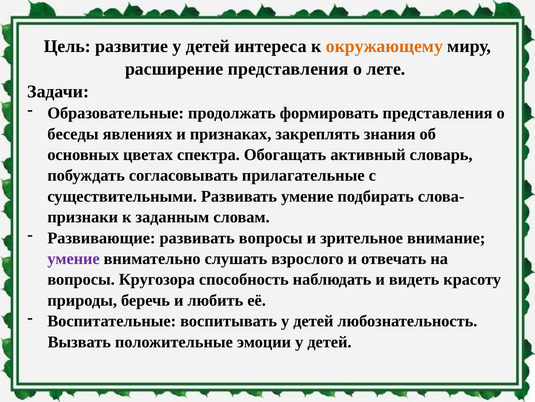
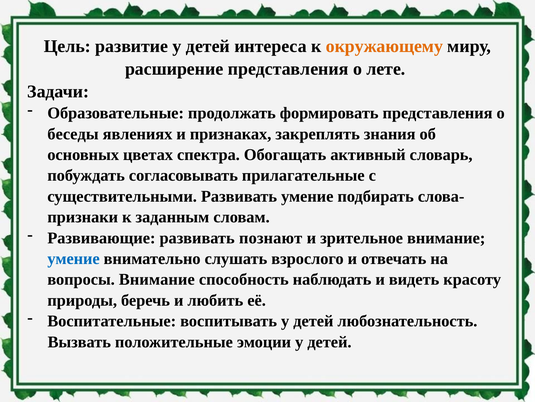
развивать вопросы: вопросы -> познают (271, 238)
умение colour: purple -> blue (74, 258)
вопросы Кругозора: Кругозора -> Внимание (157, 279)
